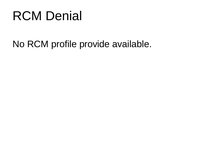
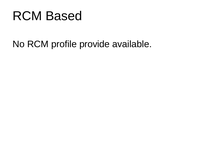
Denial: Denial -> Based (64, 16)
